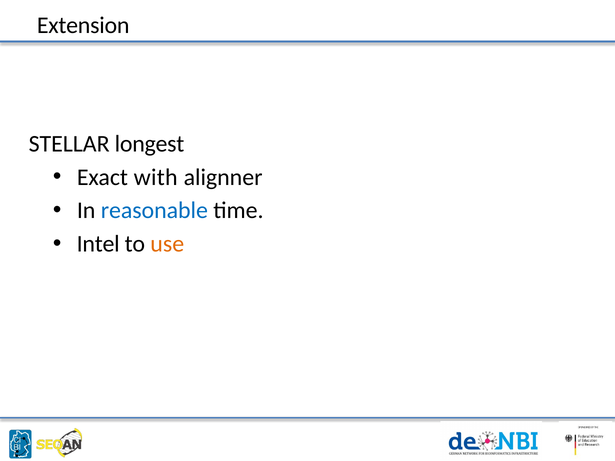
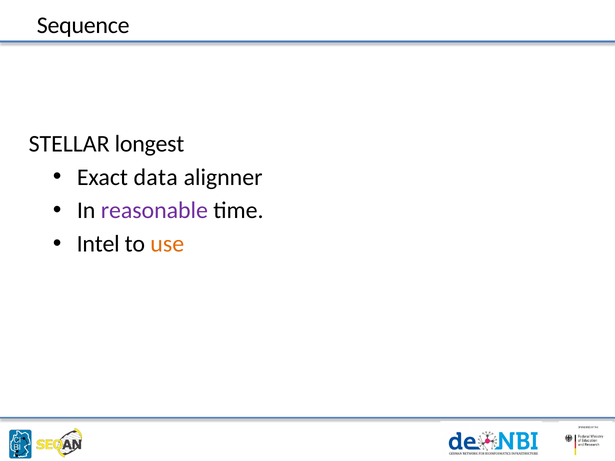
Extension: Extension -> Sequence (83, 25)
with: with -> data (156, 177)
reasonable colour: blue -> purple (154, 211)
